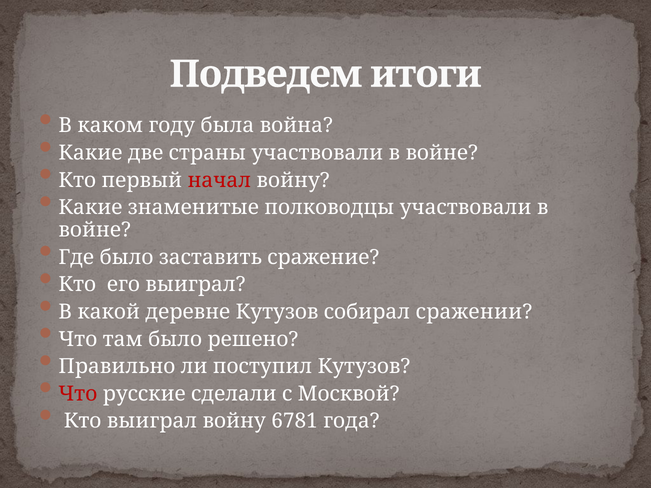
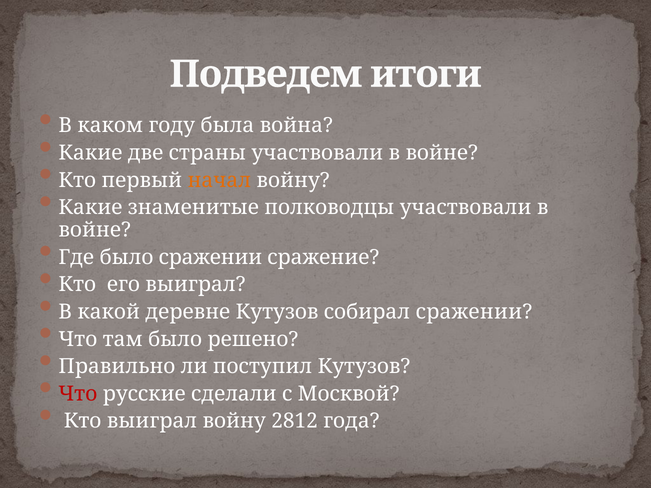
начал colour: red -> orange (219, 180)
было заставить: заставить -> сражении (210, 257)
6781: 6781 -> 2812 (295, 421)
